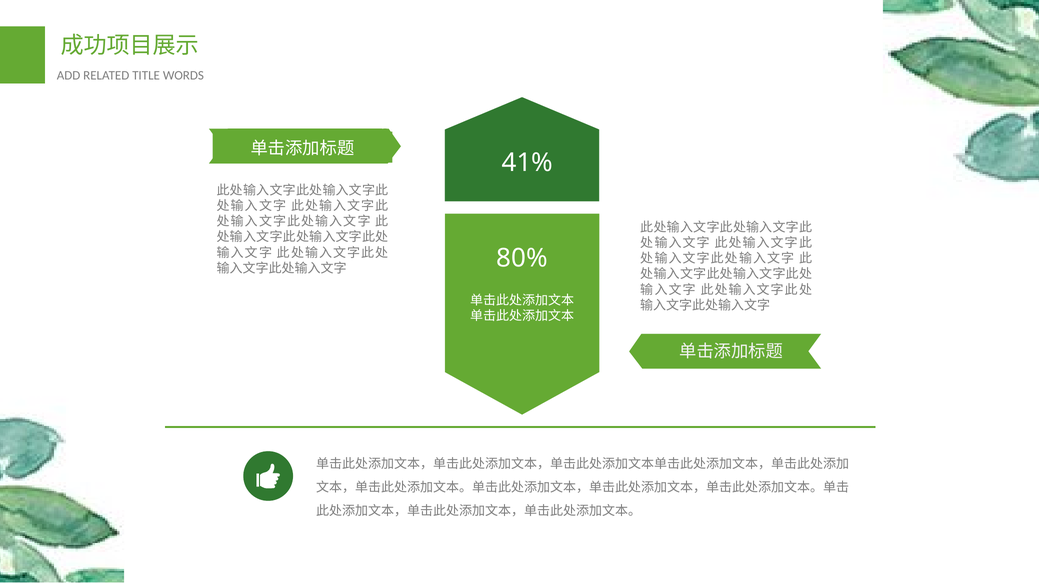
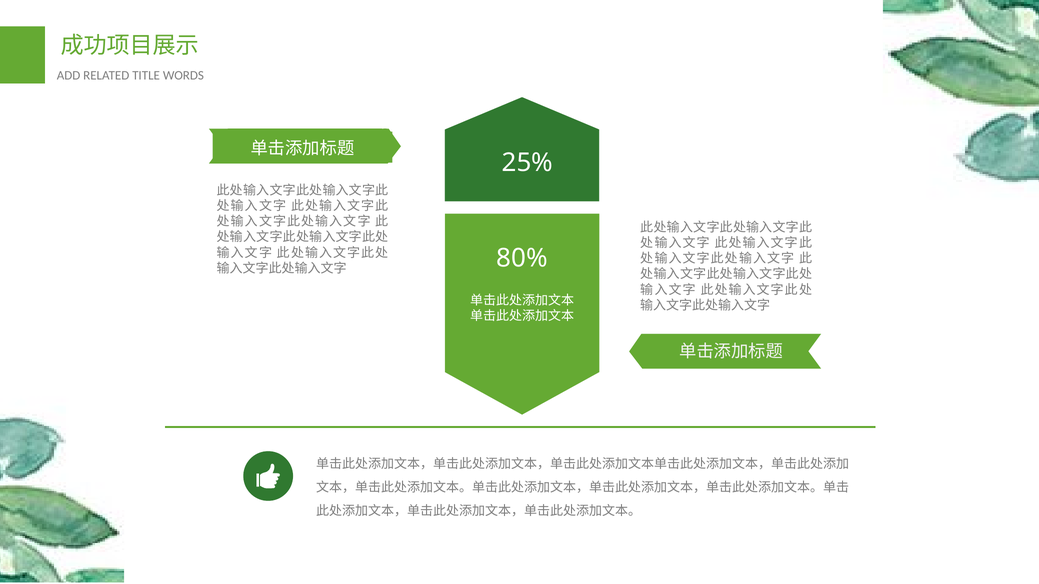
41%: 41% -> 25% (527, 163)
